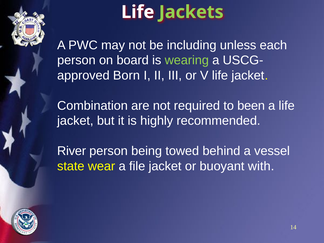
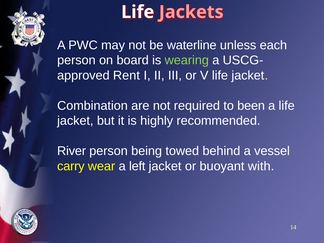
Jackets colour: light green -> pink (191, 12)
including: including -> waterline (192, 45)
Born: Born -> Rent (126, 75)
state: state -> carry (71, 166)
file: file -> left (137, 166)
